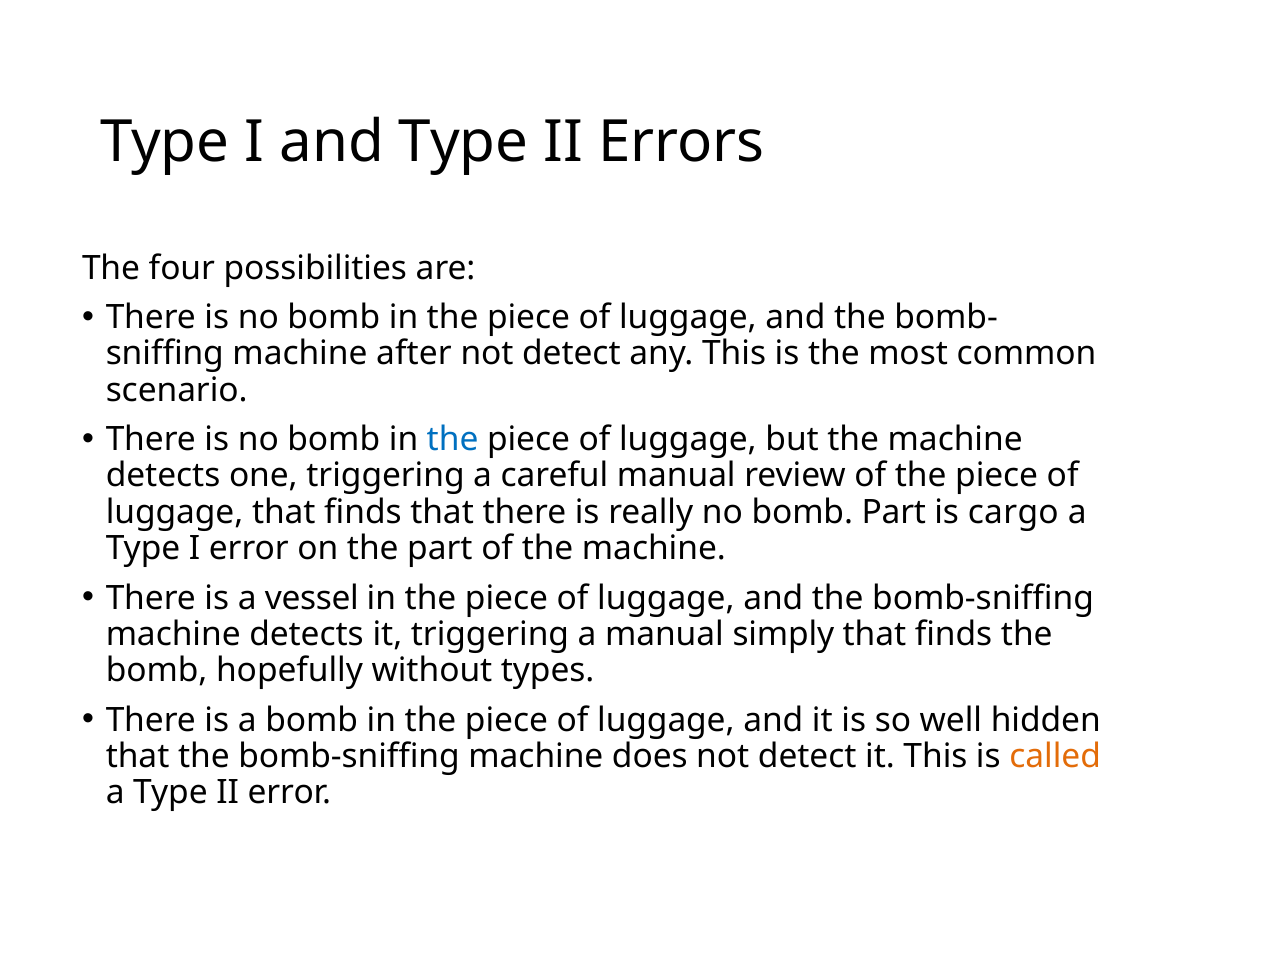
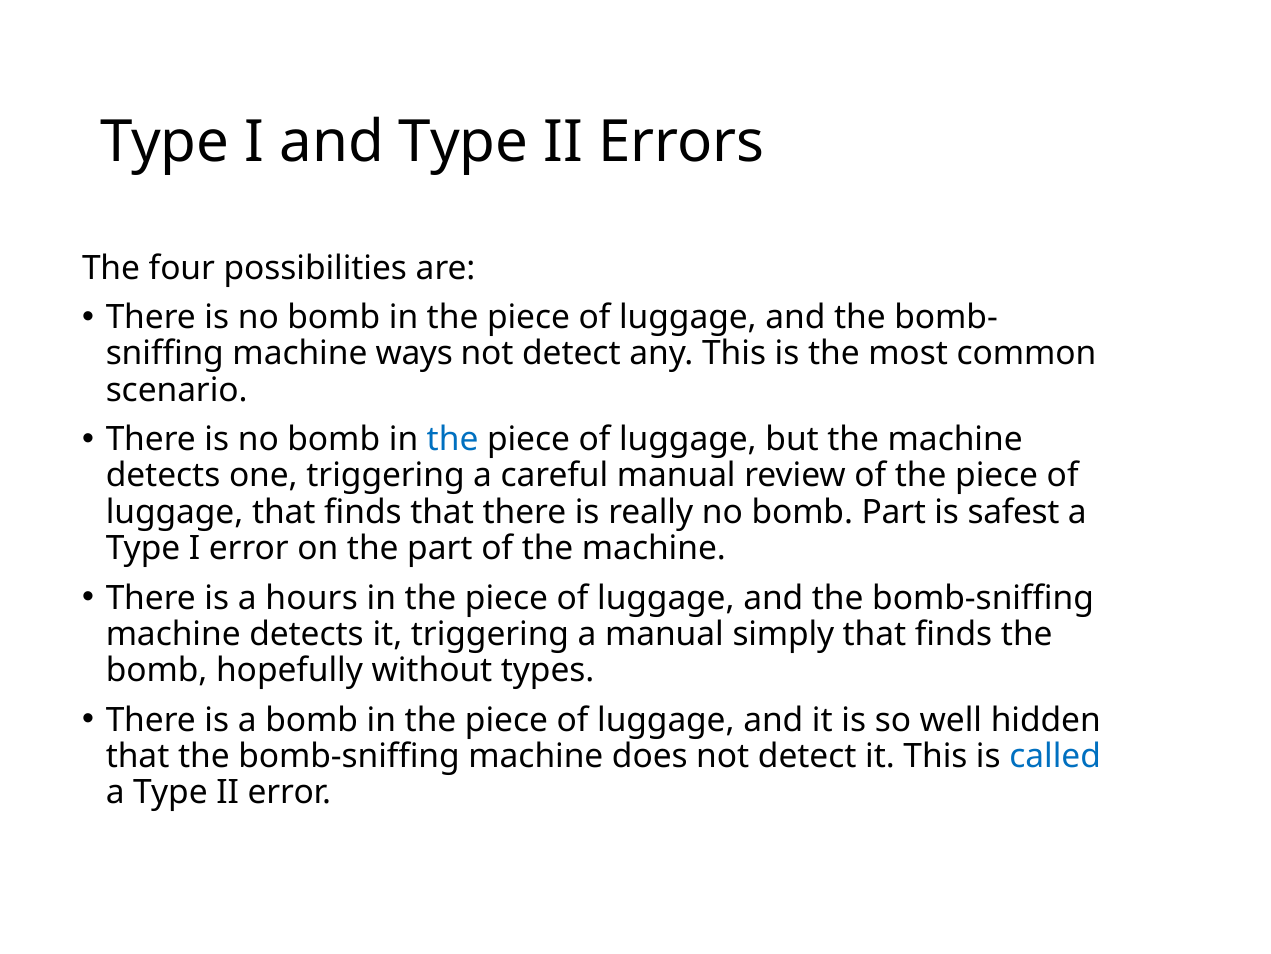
after: after -> ways (414, 354)
cargo: cargo -> safest (1014, 512)
vessel: vessel -> hours (312, 597)
called colour: orange -> blue (1055, 756)
